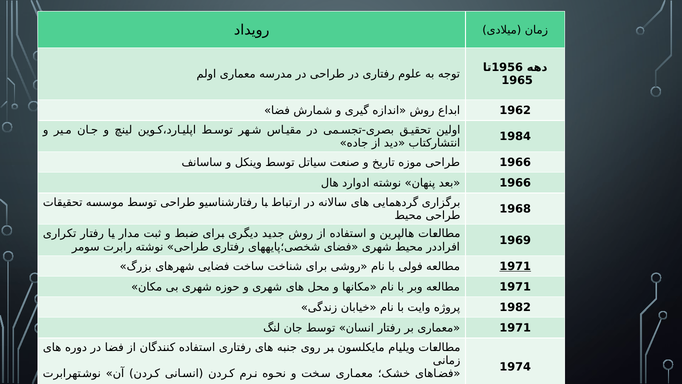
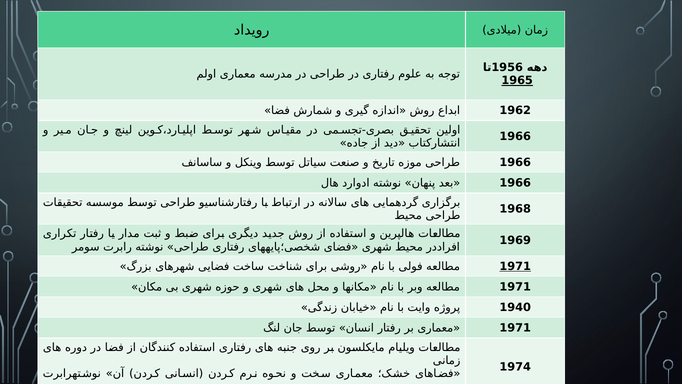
1965 underline: none -> present (517, 81)
1984: 1984 -> 1966 (515, 136)
1982: 1982 -> 1940 (515, 307)
